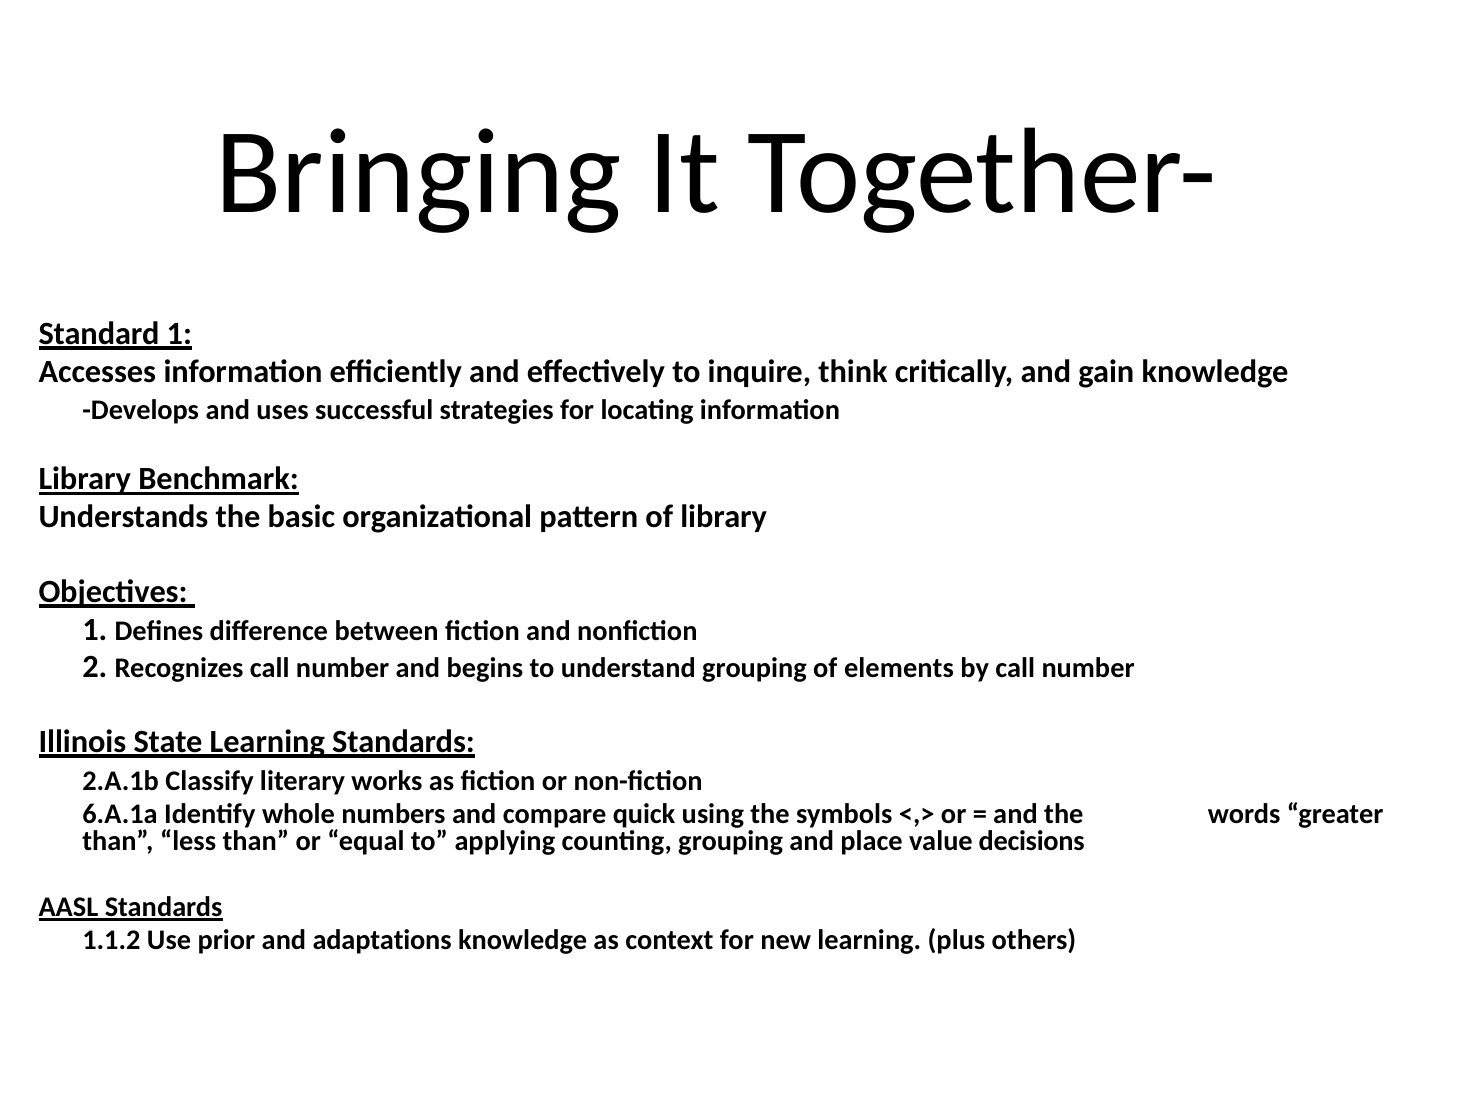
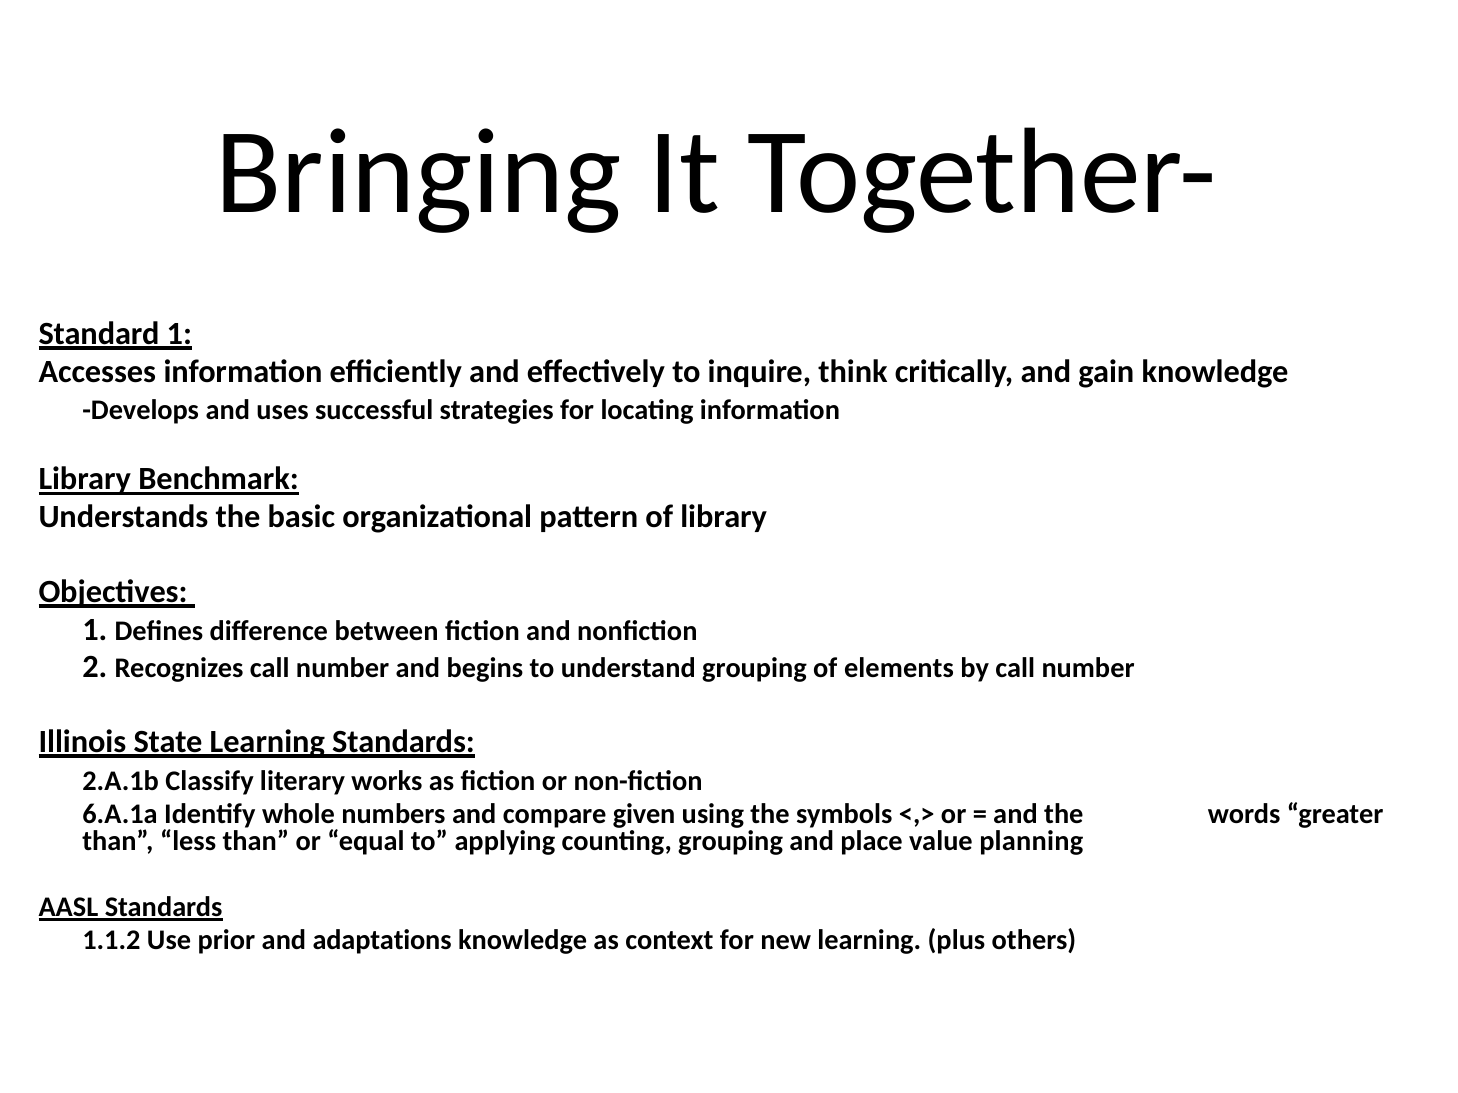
quick: quick -> given (644, 815)
decisions: decisions -> planning (1031, 842)
